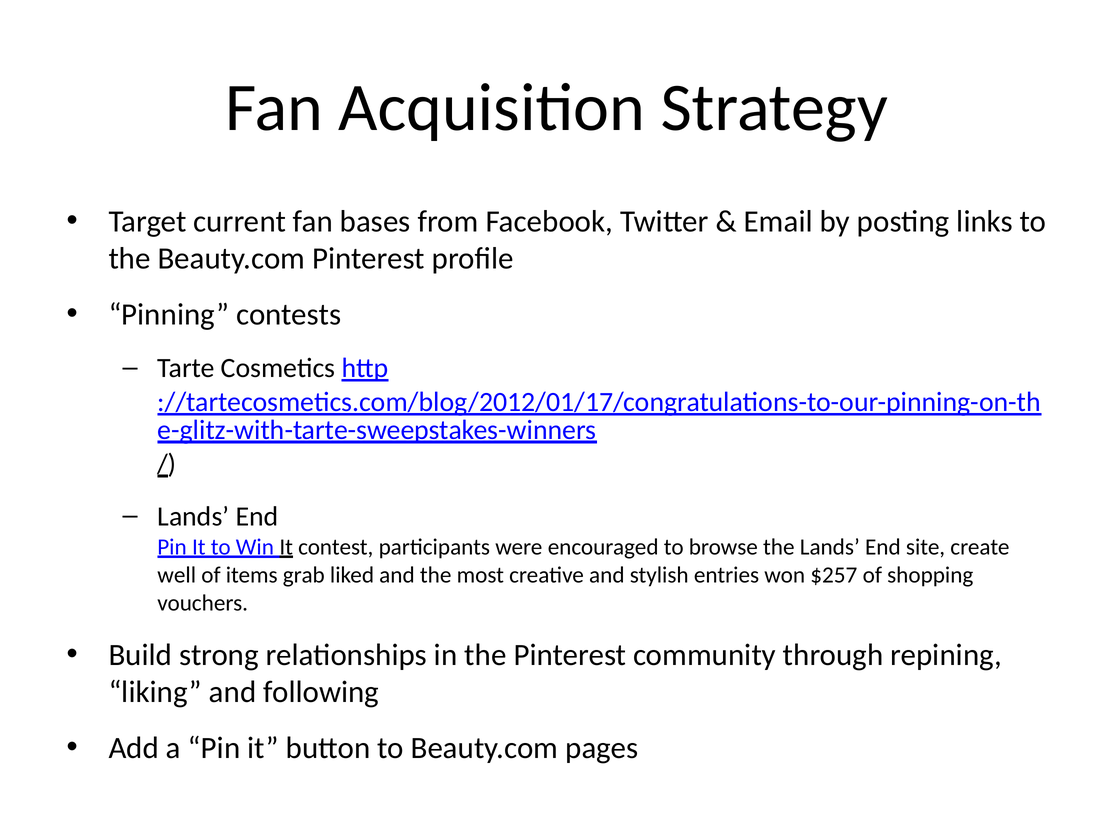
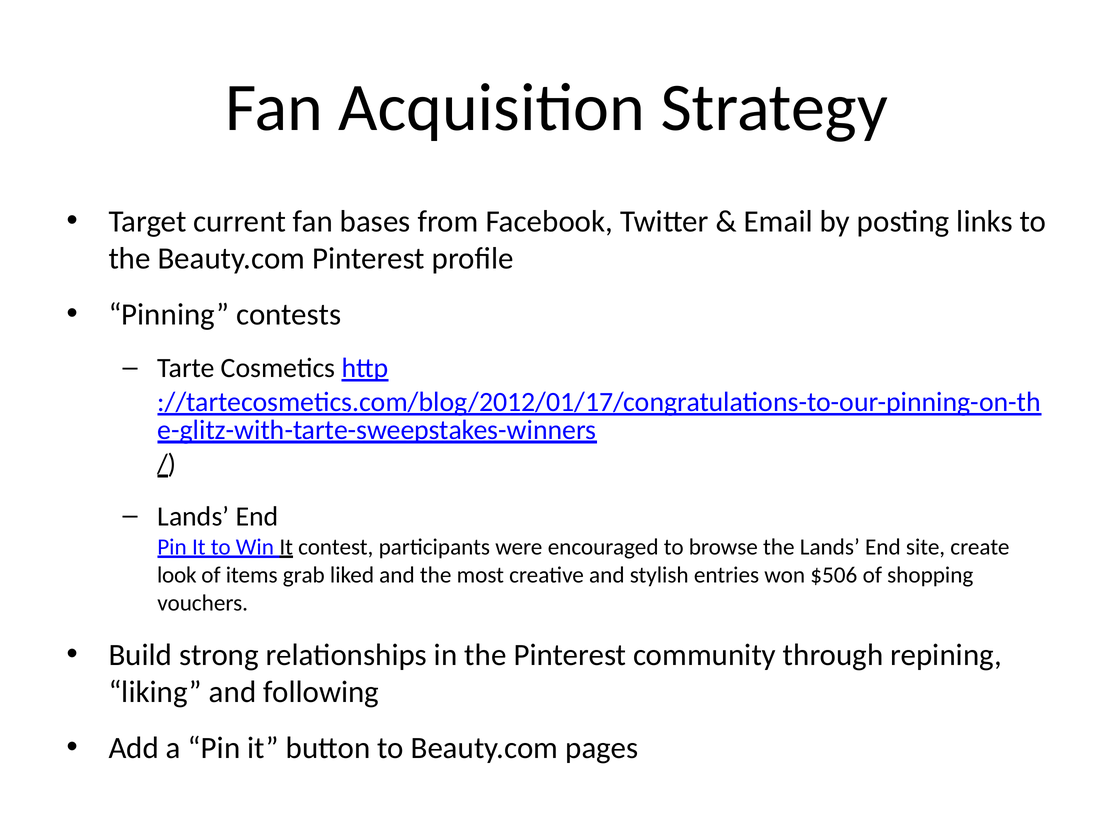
well: well -> look (177, 575)
$257: $257 -> $506 (834, 575)
